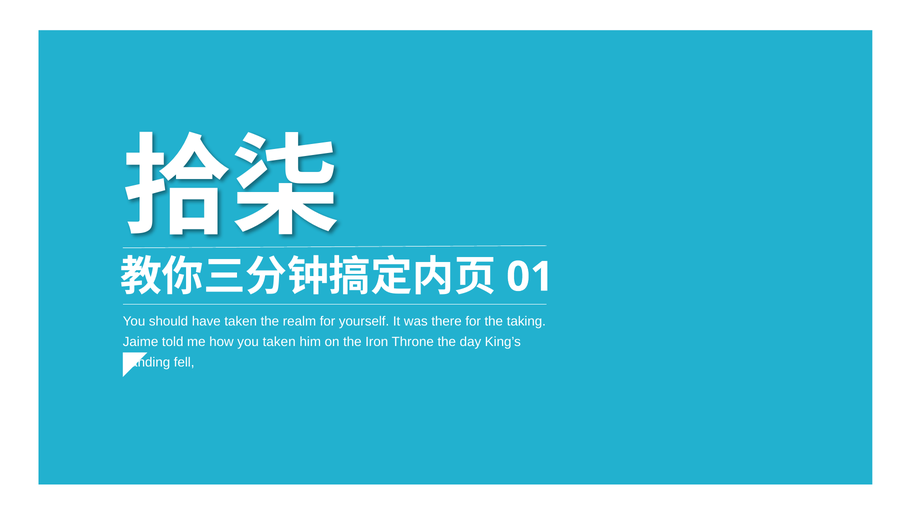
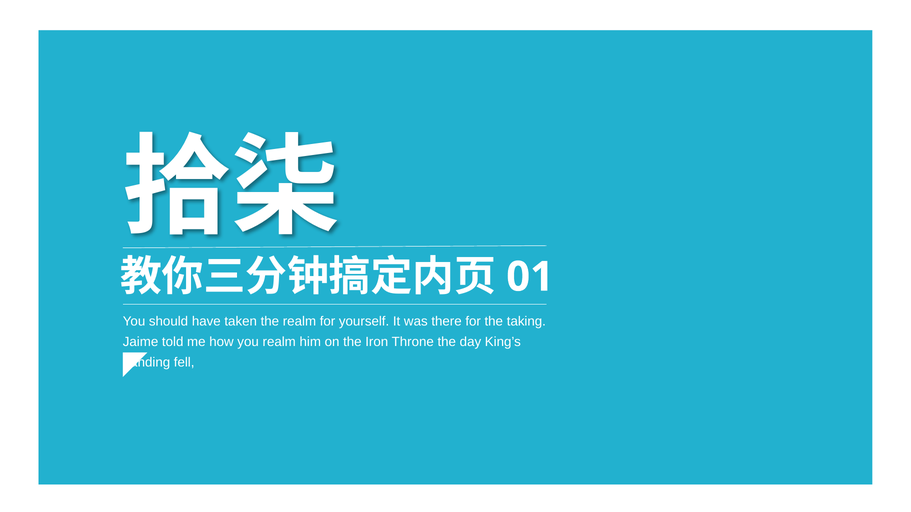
you taken: taken -> realm (279, 342)
